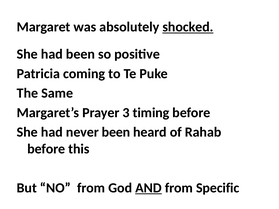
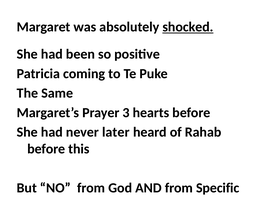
timing: timing -> hearts (151, 113)
never been: been -> later (116, 132)
AND underline: present -> none (148, 188)
